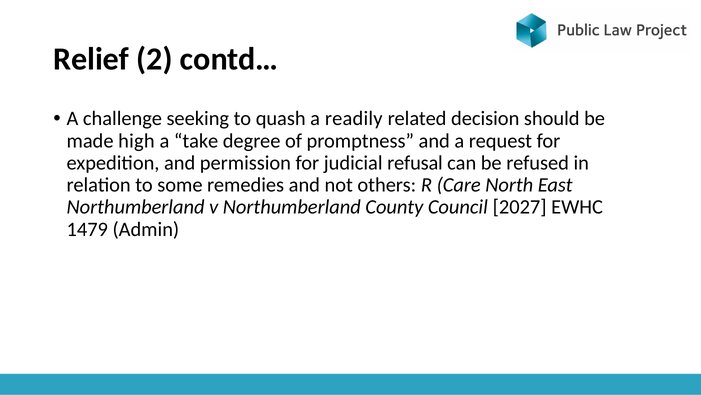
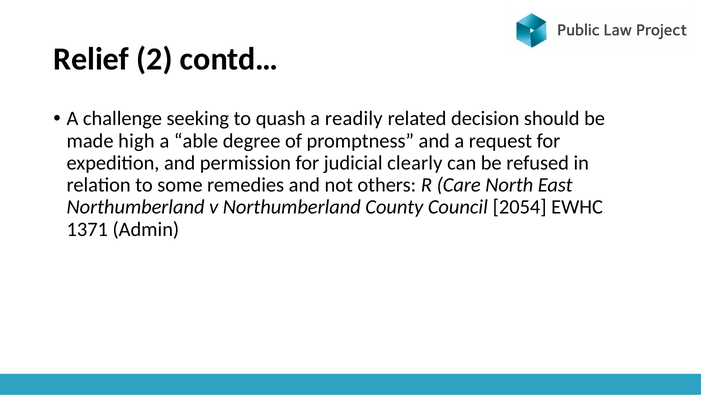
take: take -> able (196, 141)
refusal: refusal -> clearly (415, 163)
2027: 2027 -> 2054 (520, 207)
1479: 1479 -> 1371 (87, 229)
